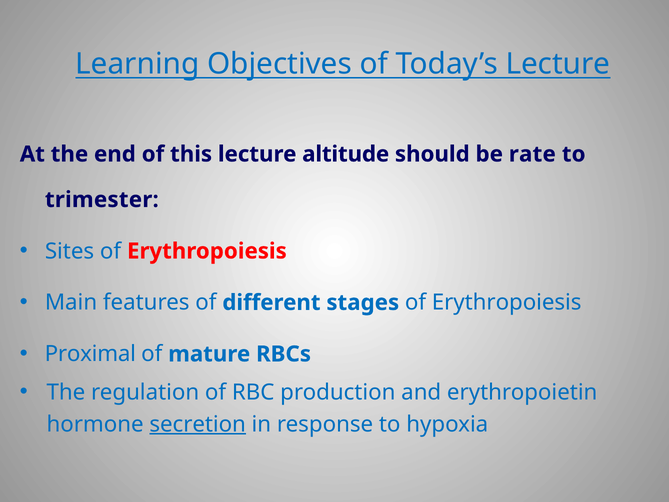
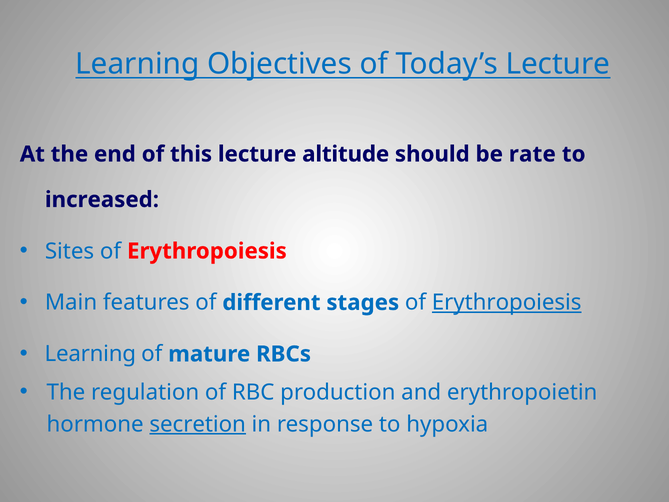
trimester: trimester -> increased (102, 200)
Erythropoiesis underline: none -> present (507, 302)
Proximal: Proximal -> Learning (90, 354)
